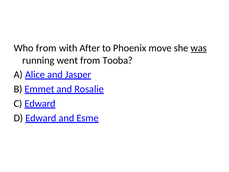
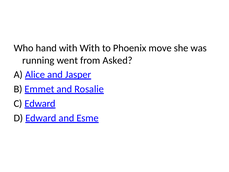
Who from: from -> hand (46, 48)
with After: After -> With (90, 48)
was underline: present -> none (199, 48)
Tooba: Tooba -> Asked (118, 60)
